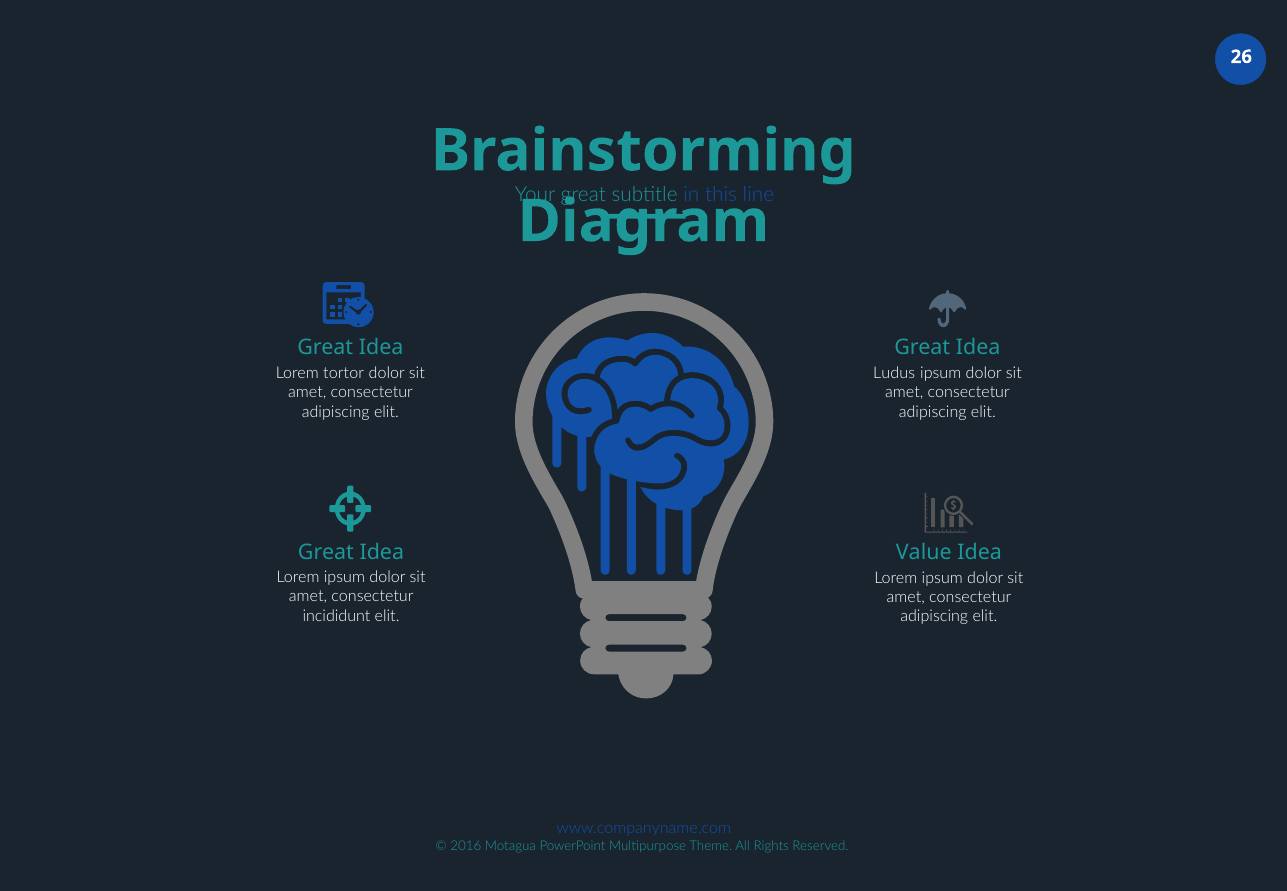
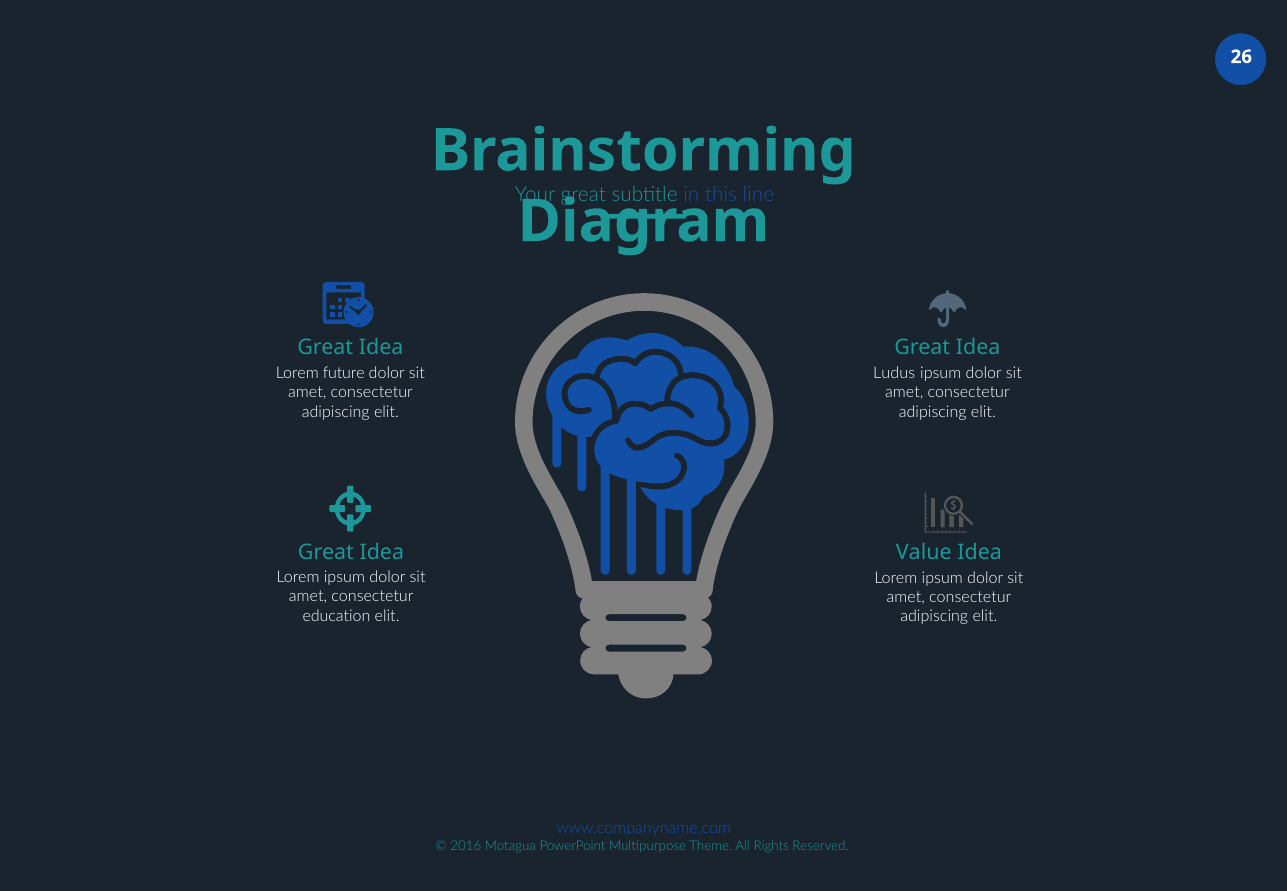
tortor: tortor -> future (344, 373)
incididunt: incididunt -> education (336, 616)
